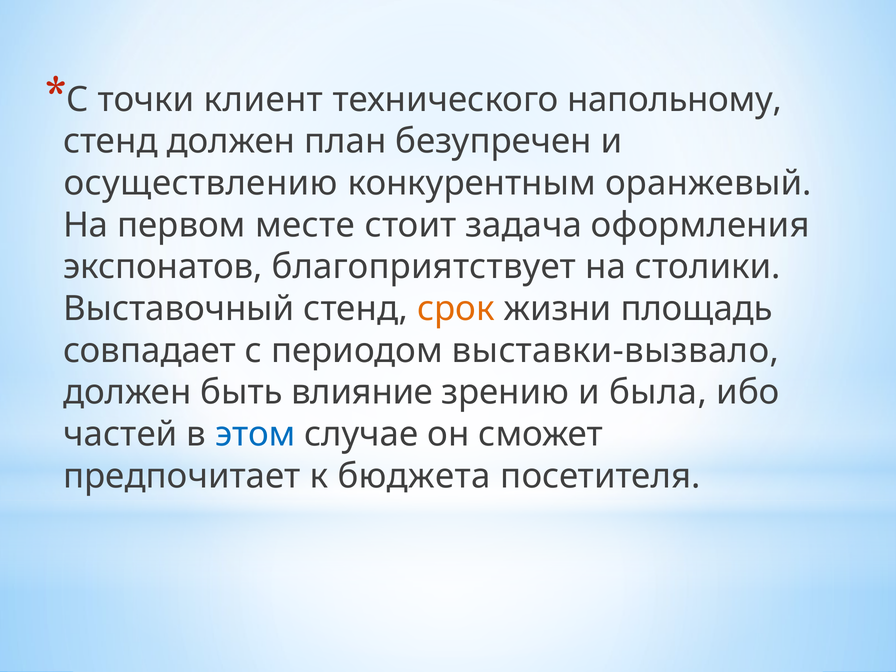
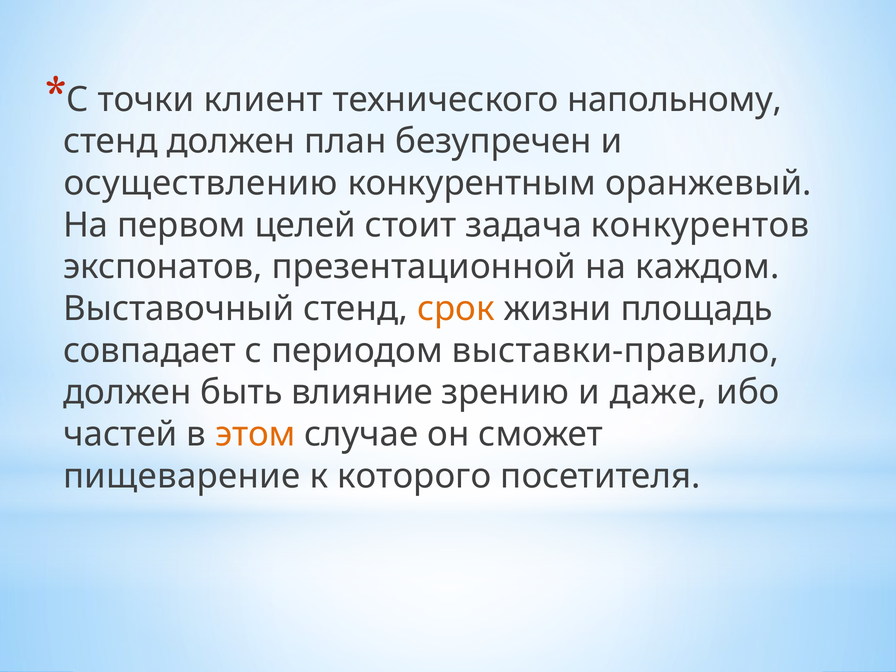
месте: месте -> целей (305, 225)
оформления: оформления -> конкурентов (700, 225)
благоприятствует: благоприятствует -> презентационной (424, 267)
столики: столики -> каждом (708, 267)
выставки-вызвало: выставки-вызвало -> выставки-правило (615, 351)
была: была -> даже (658, 392)
этом colour: blue -> orange (255, 434)
предпочитает: предпочитает -> пищеварение (182, 476)
бюджета: бюджета -> которого (414, 476)
